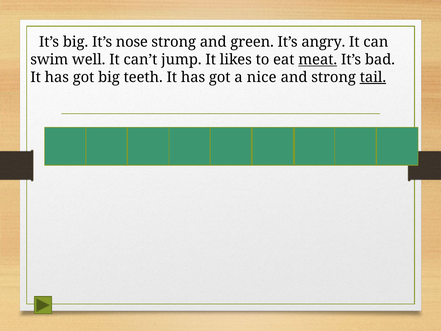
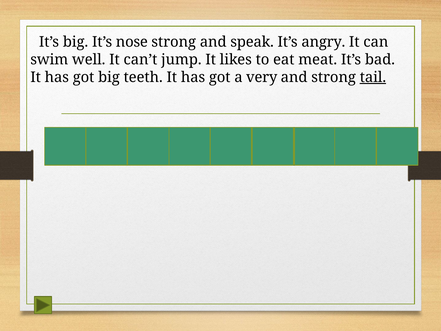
green: green -> speak (252, 42)
meat underline: present -> none (318, 60)
nice: nice -> very (262, 77)
